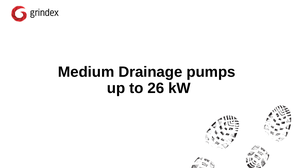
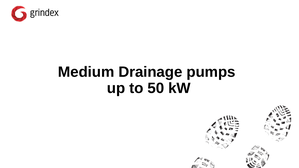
26: 26 -> 50 (156, 88)
